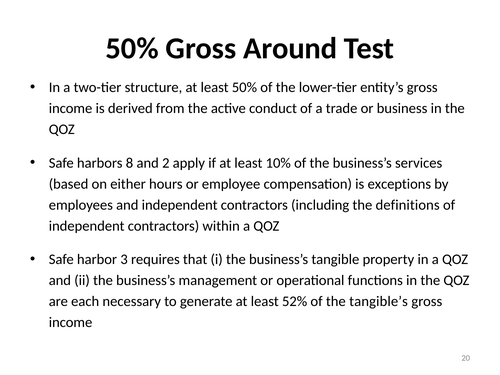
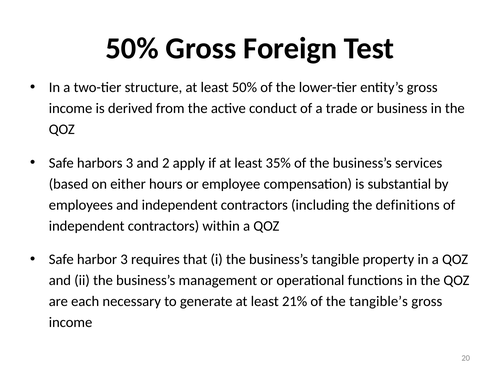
Around: Around -> Foreign (290, 48)
harbors 8: 8 -> 3 (129, 163)
10%: 10% -> 35% (278, 163)
exceptions: exceptions -> substantial (399, 184)
52%: 52% -> 21% (295, 301)
